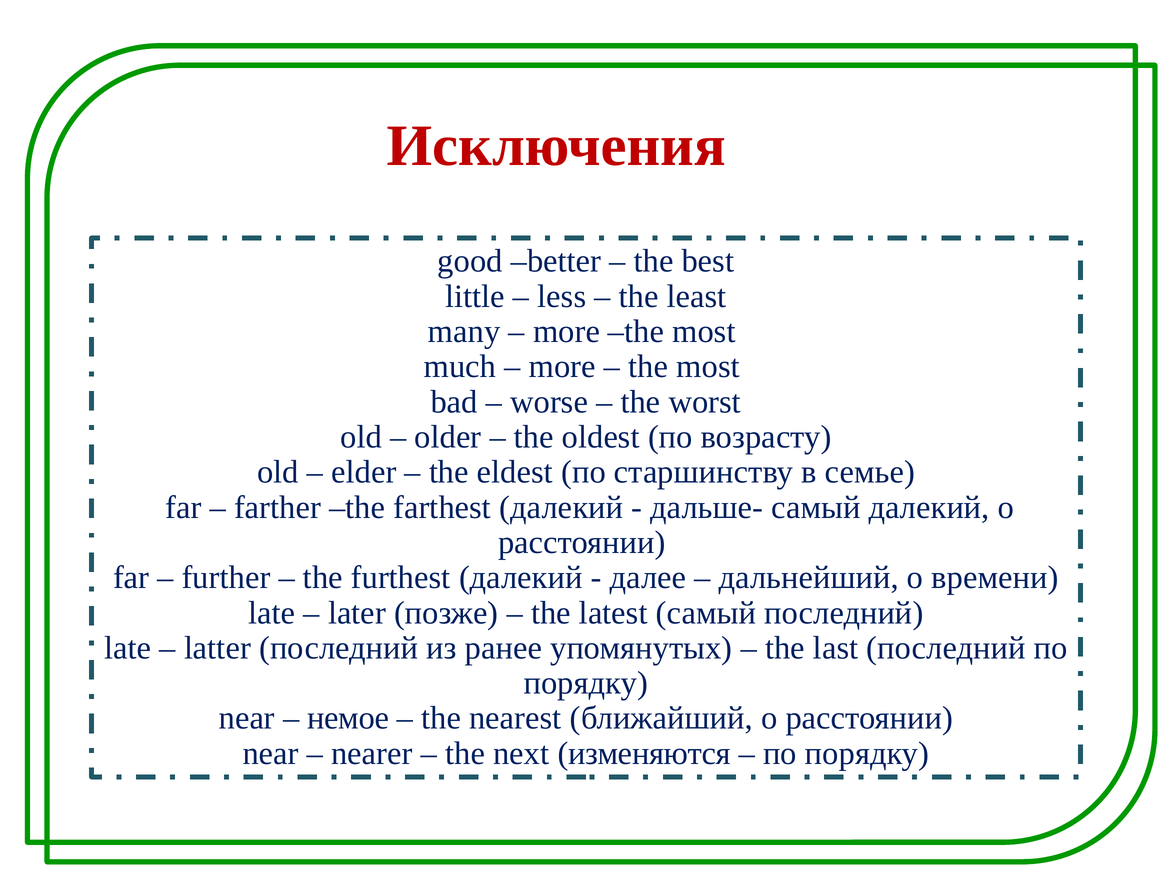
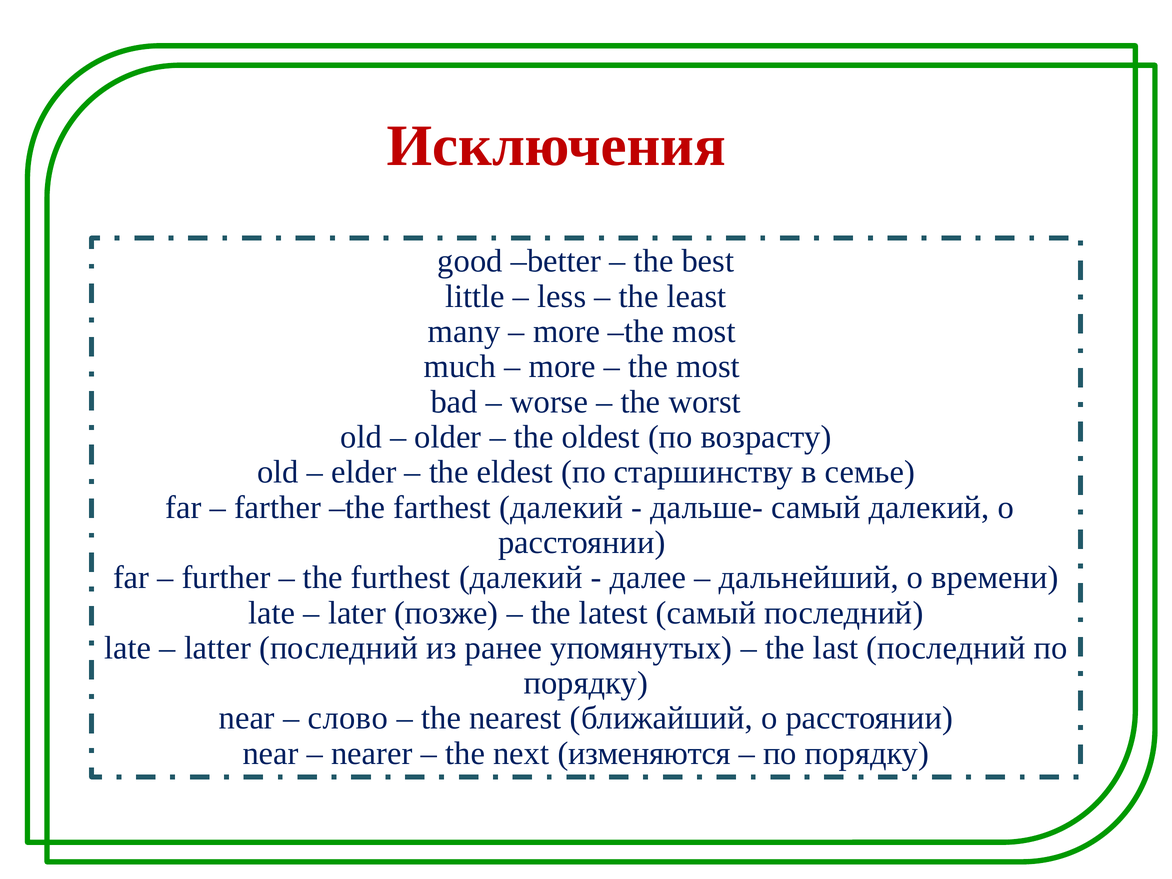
немое: немое -> слово (348, 718)
